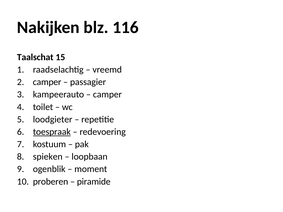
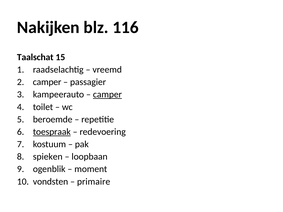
camper underline: none -> present (107, 95)
loodgieter: loodgieter -> beroemde (53, 119)
proberen: proberen -> vondsten (51, 182)
piramide: piramide -> primaire (94, 182)
